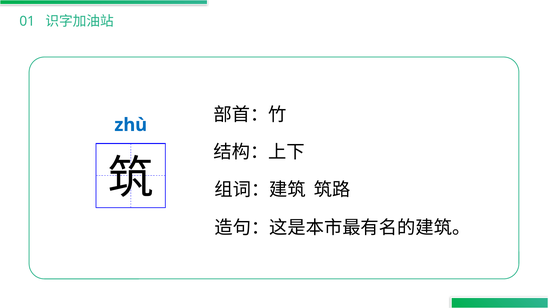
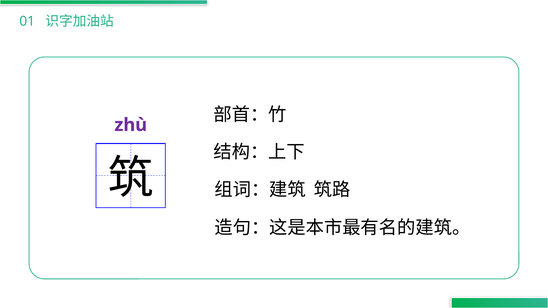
zhù colour: blue -> purple (131, 125)
